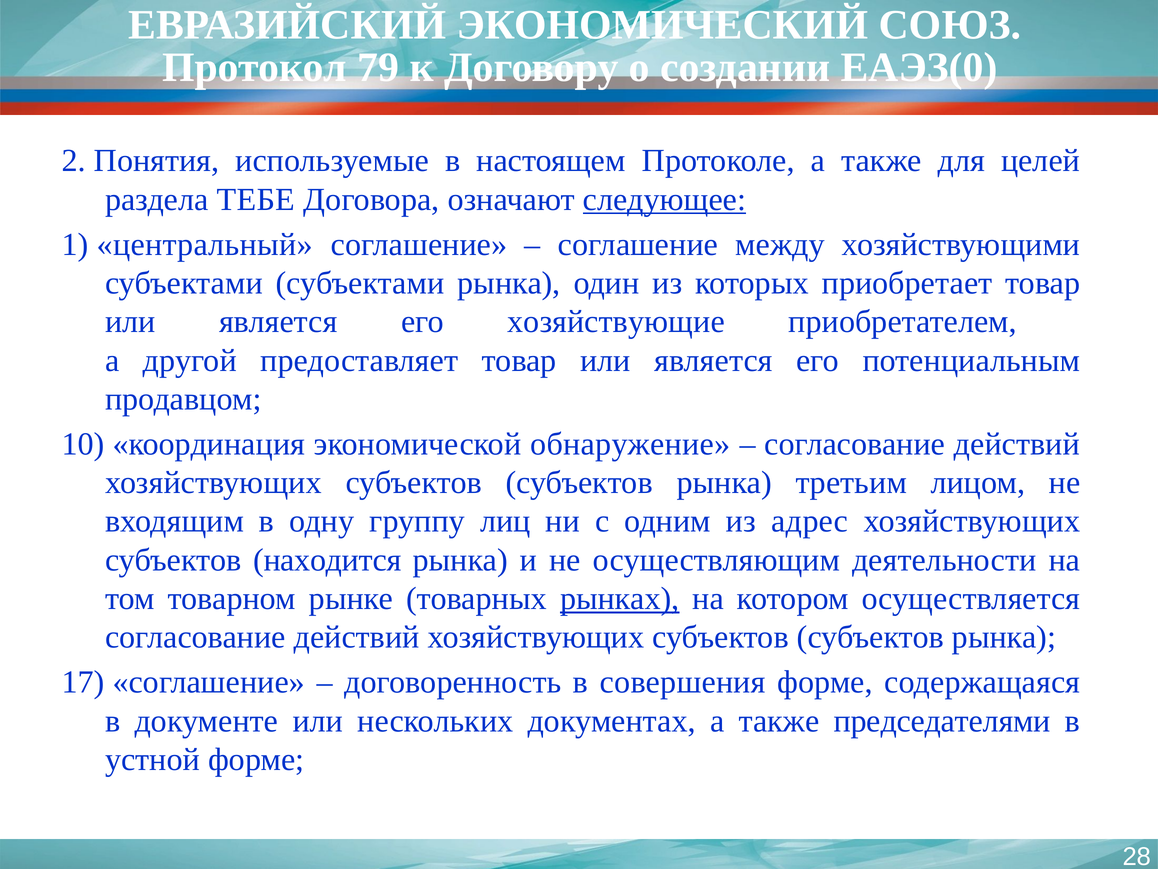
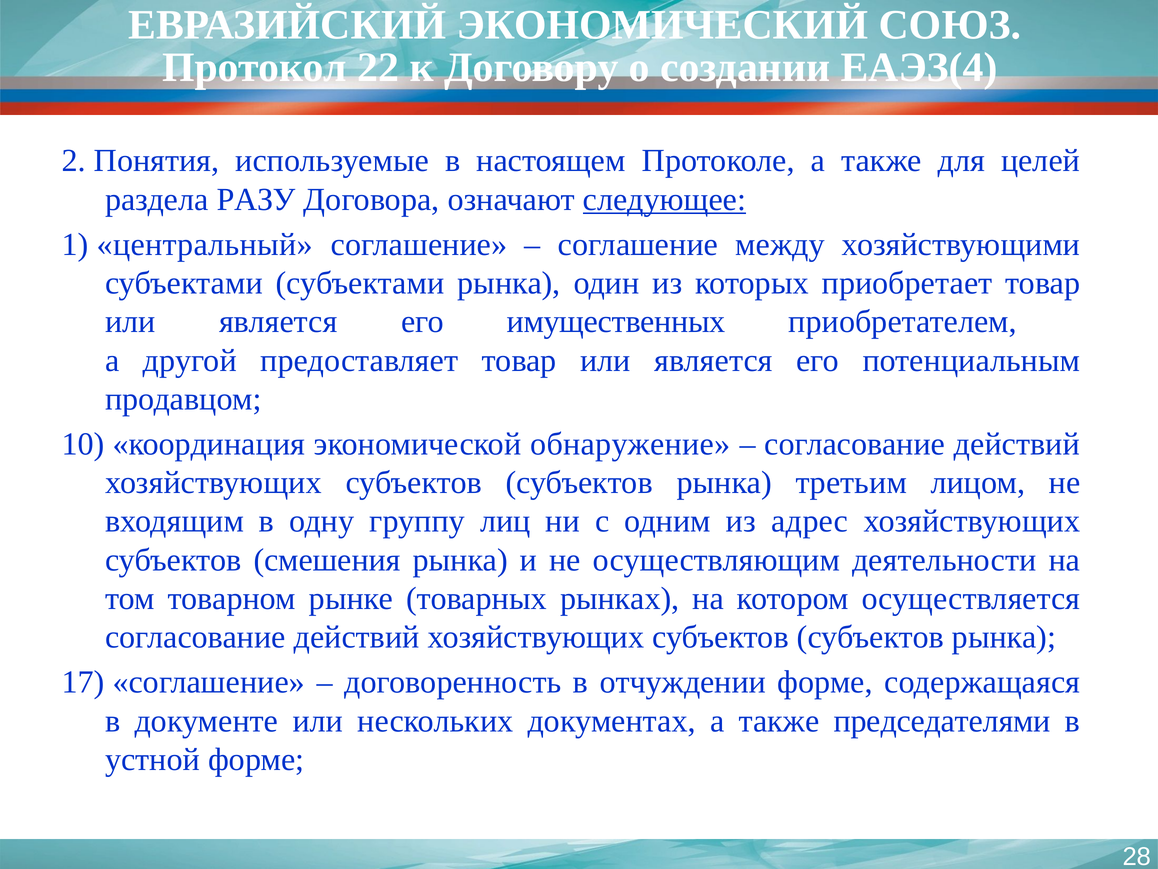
79: 79 -> 22 (378, 68)
ЕАЭЗ(0: ЕАЭЗ(0 -> ЕАЭЗ(4 (919, 68)
ТЕБЕ: ТЕБЕ -> РАЗУ (256, 199)
хозяйствующие: хозяйствующие -> имущественных (616, 322)
находится: находится -> смешения (327, 560)
рынках underline: present -> none (620, 598)
совершения: совершения -> отчуждении (683, 682)
